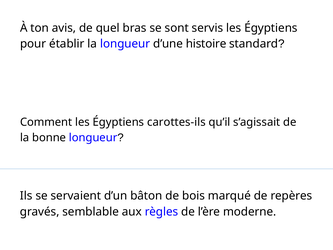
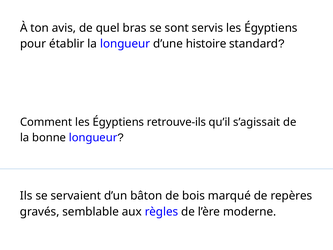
carottes-ils: carottes-ils -> retrouve-ils (176, 122)
